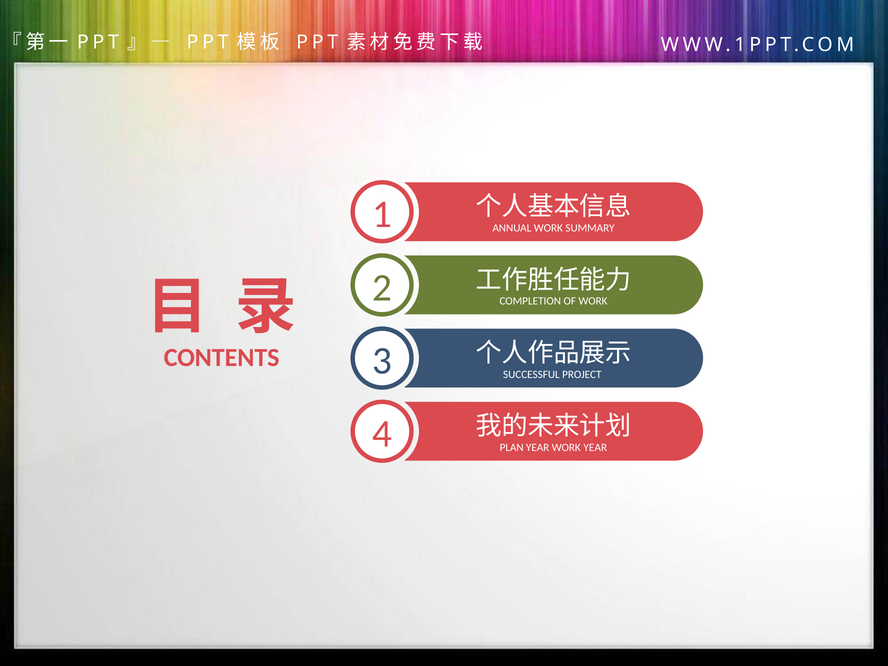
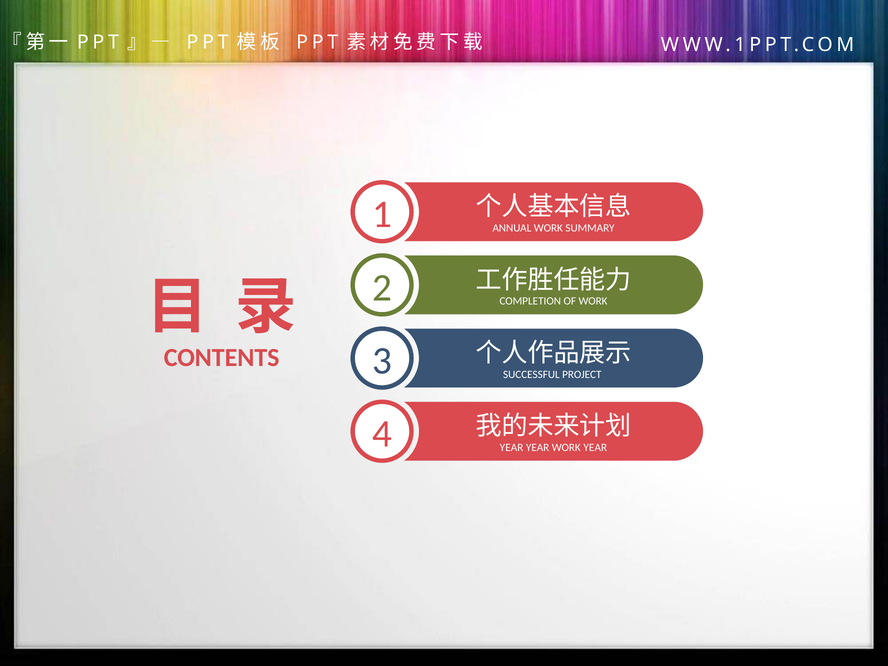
PLAN: PLAN -> YEAR (512, 448)
